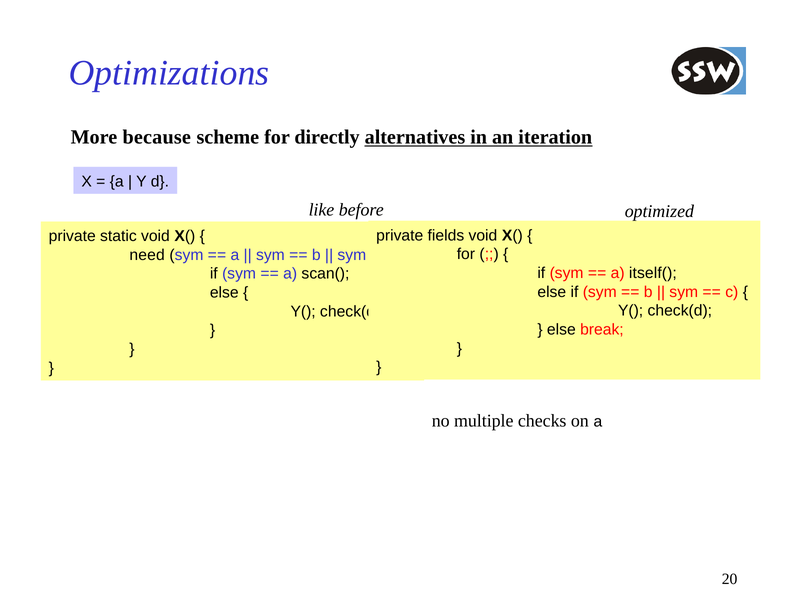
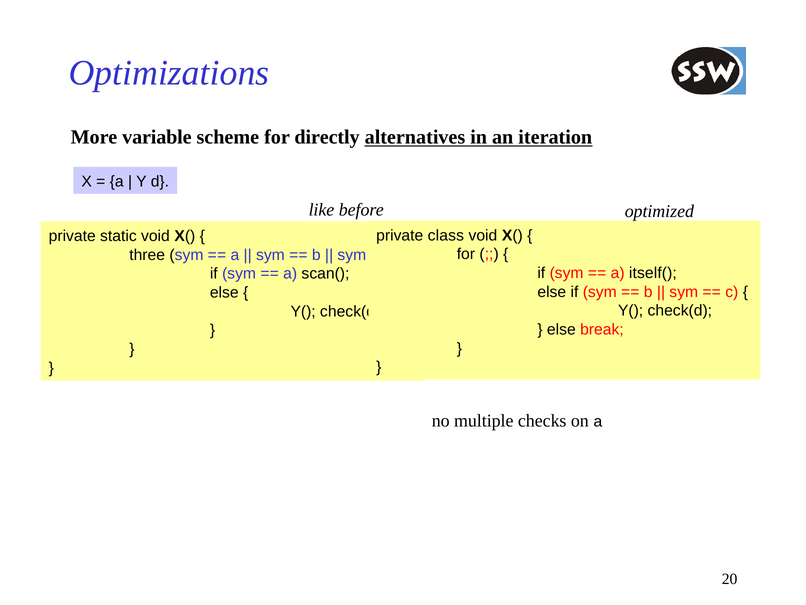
because: because -> variable (157, 137)
fields: fields -> class (446, 235)
need: need -> three (147, 255)
